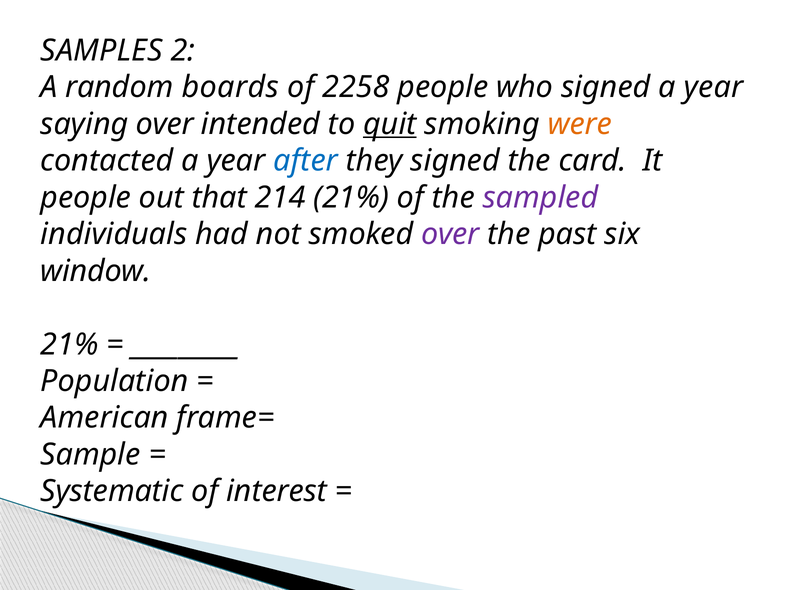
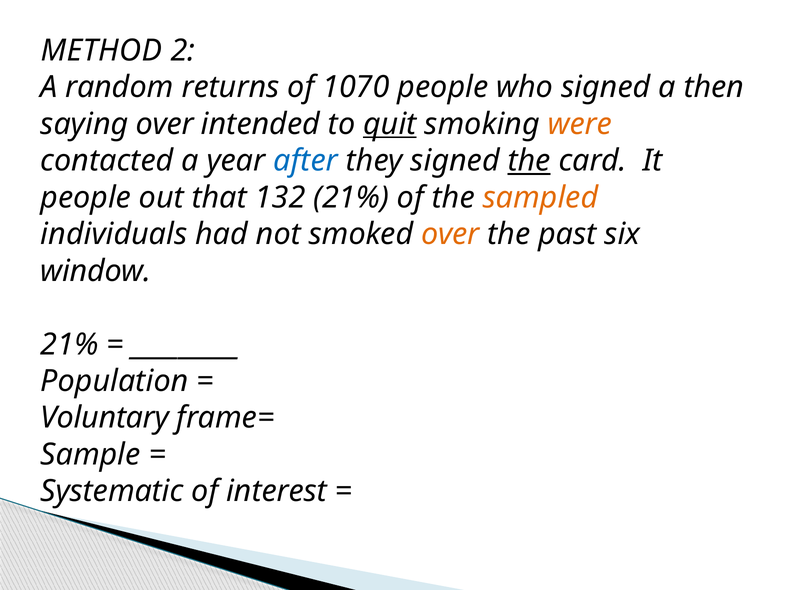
SAMPLES: SAMPLES -> METHOD (101, 51)
boards: boards -> returns (231, 87)
2258: 2258 -> 1070 (356, 87)
signed a year: year -> then (714, 87)
the underline: none -> present (529, 161)
214: 214 -> 132 (280, 197)
sampled colour: purple -> orange (541, 197)
over colour: purple -> orange (450, 234)
American: American -> Voluntary (105, 418)
